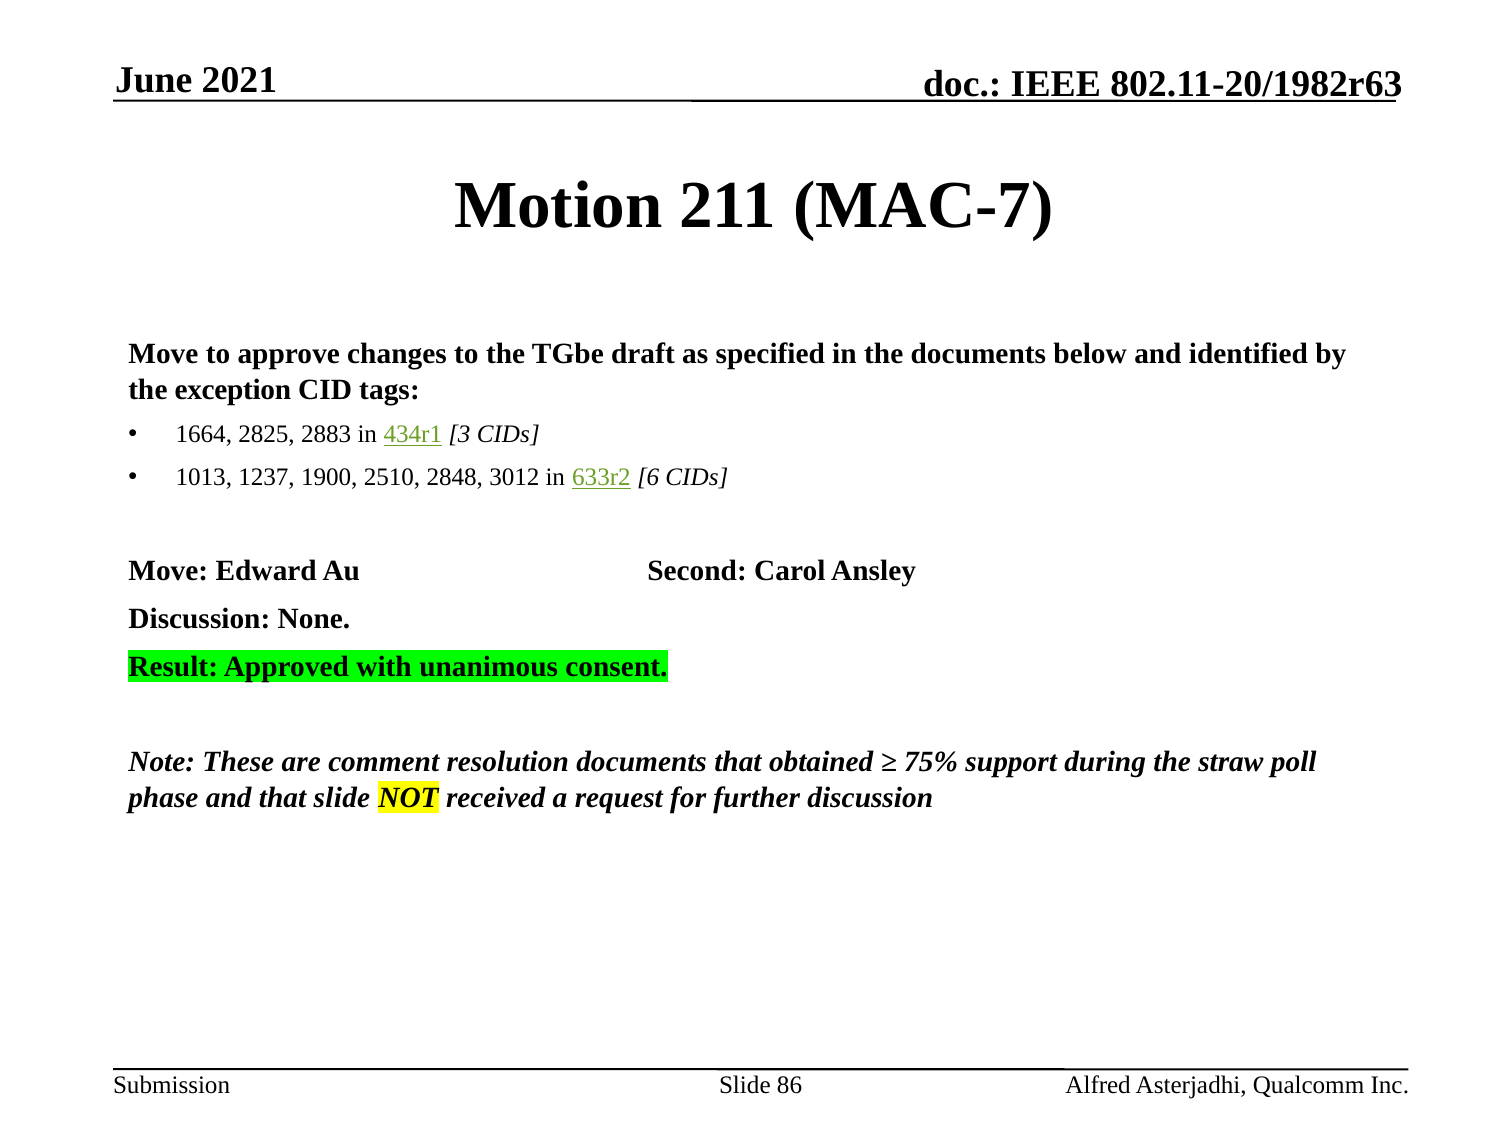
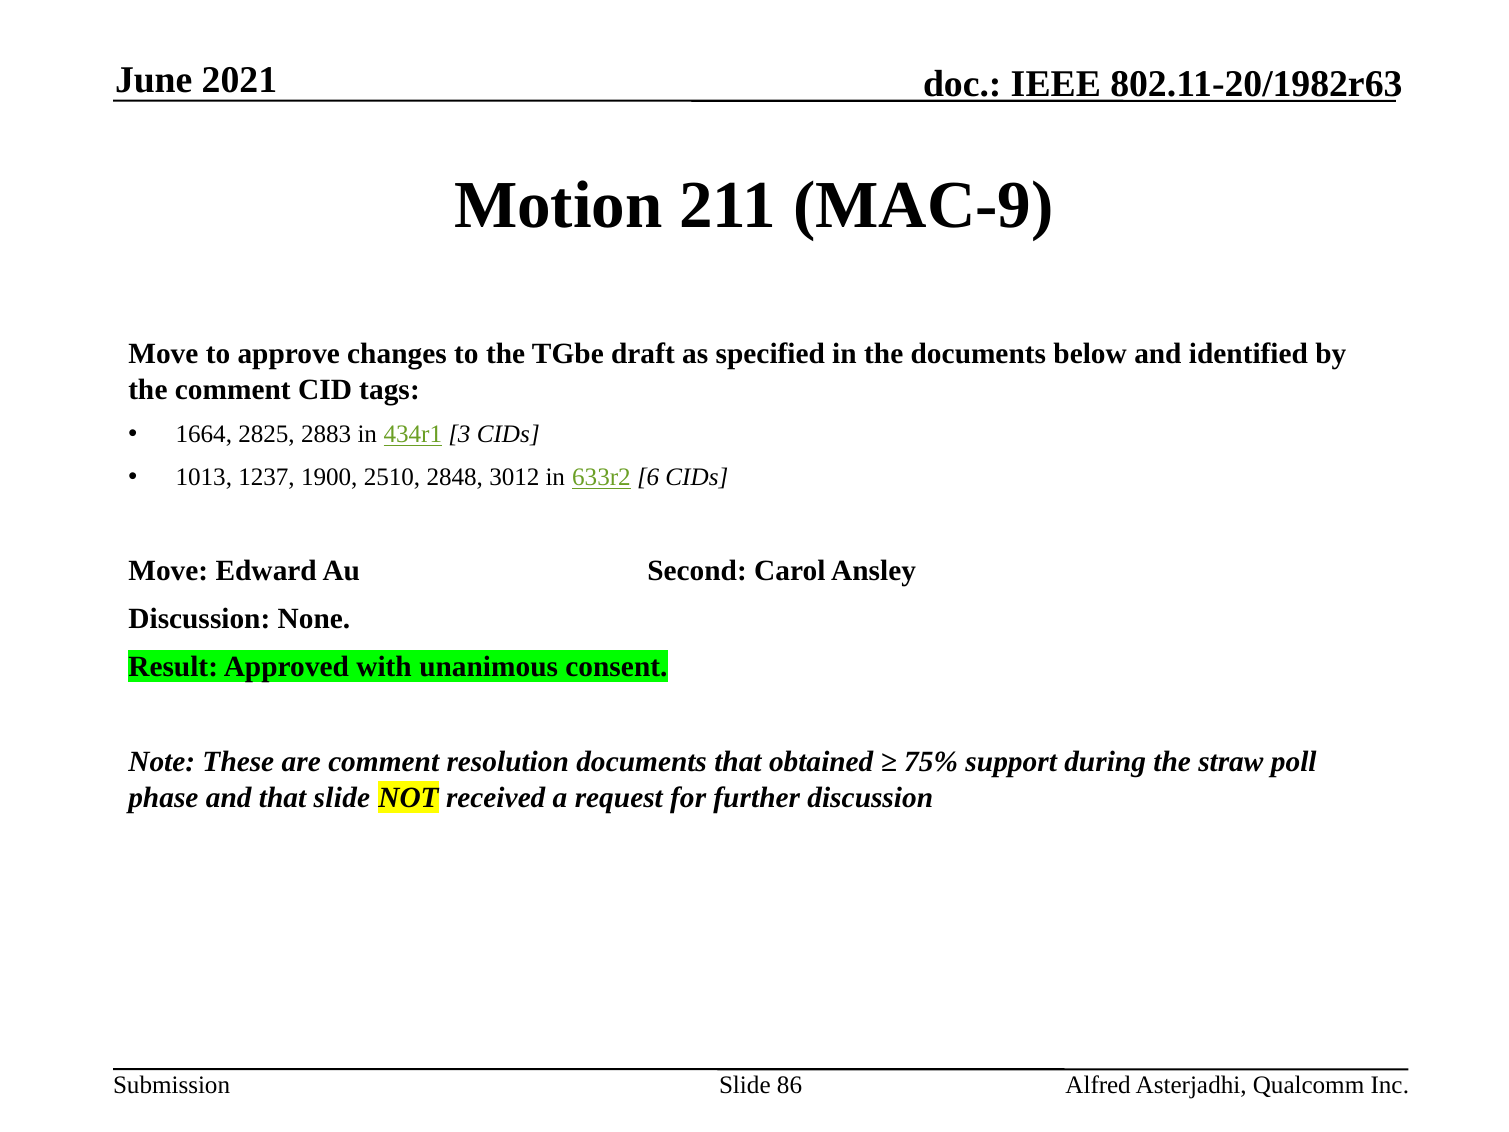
MAC-7: MAC-7 -> MAC-9 (923, 206)
the exception: exception -> comment (233, 389)
